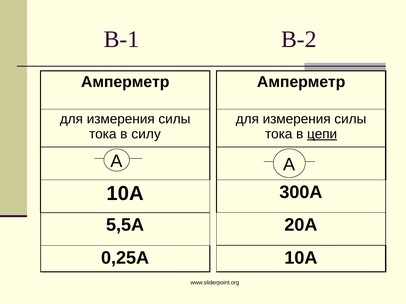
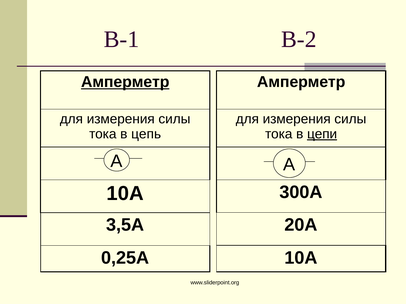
Амперметр underline: none -> present (125, 82)
силу: силу -> цепь (146, 134)
5,5А: 5,5А -> 3,5А (125, 225)
